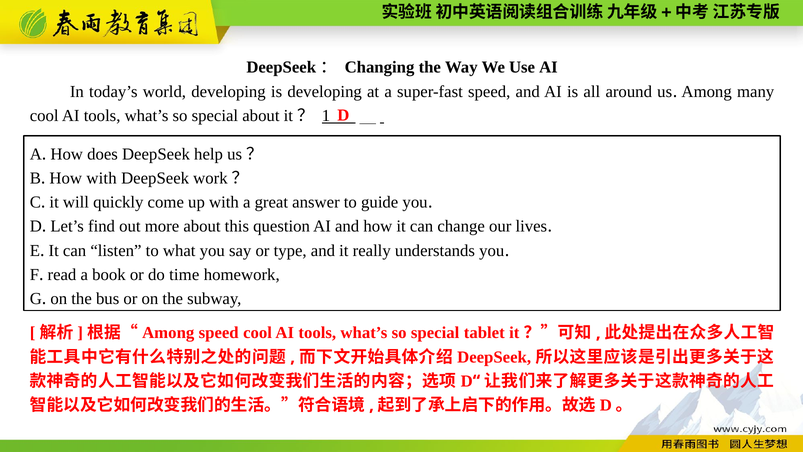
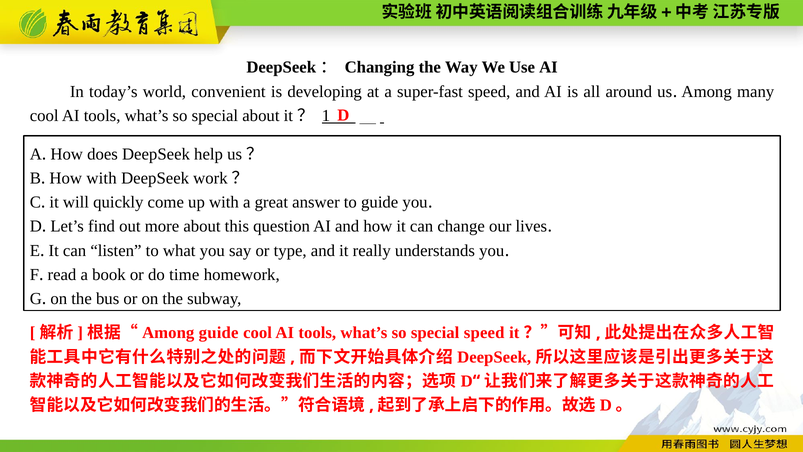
world developing: developing -> convenient (228, 91)
Among speed: speed -> guide (219, 333)
special tablet: tablet -> speed (484, 333)
